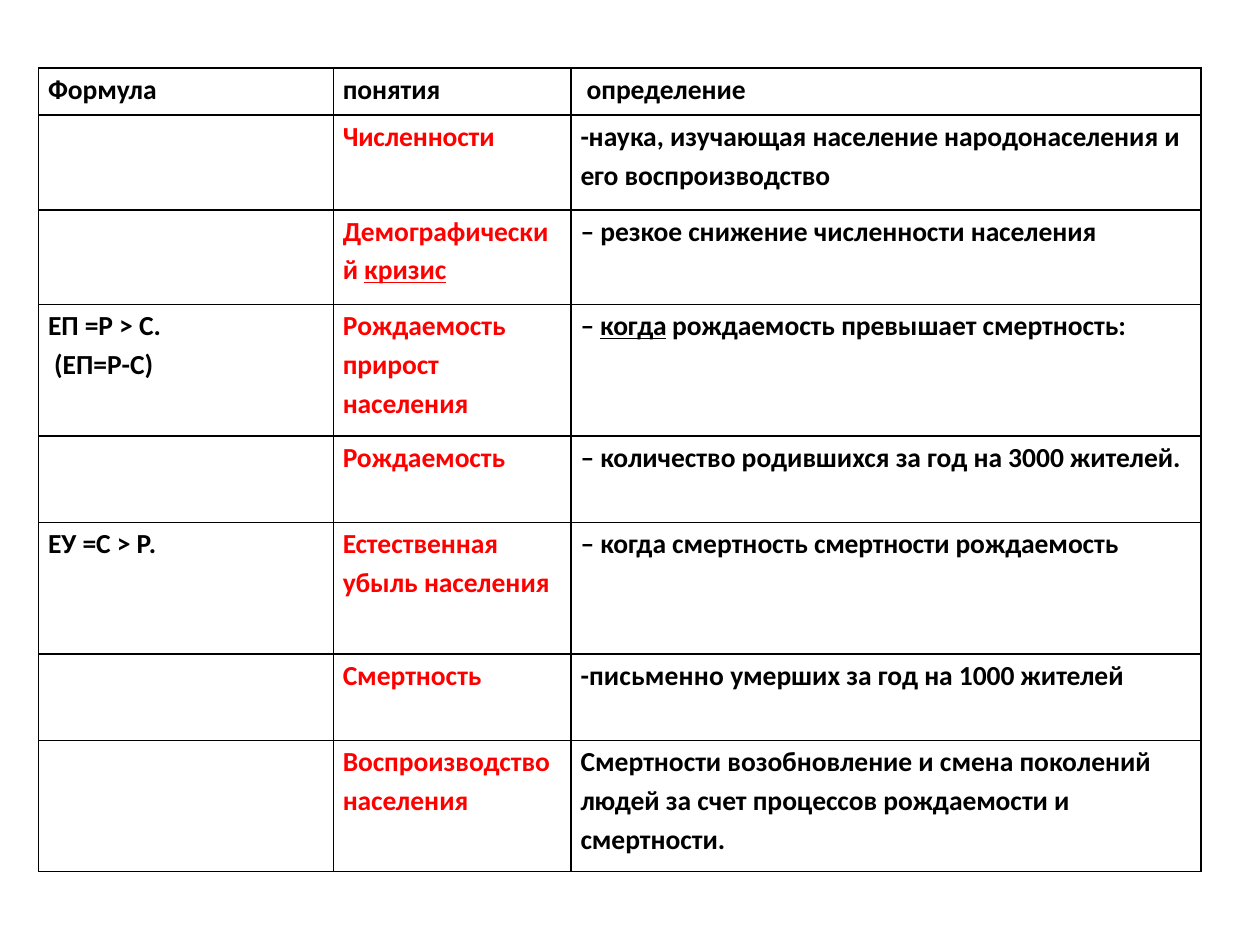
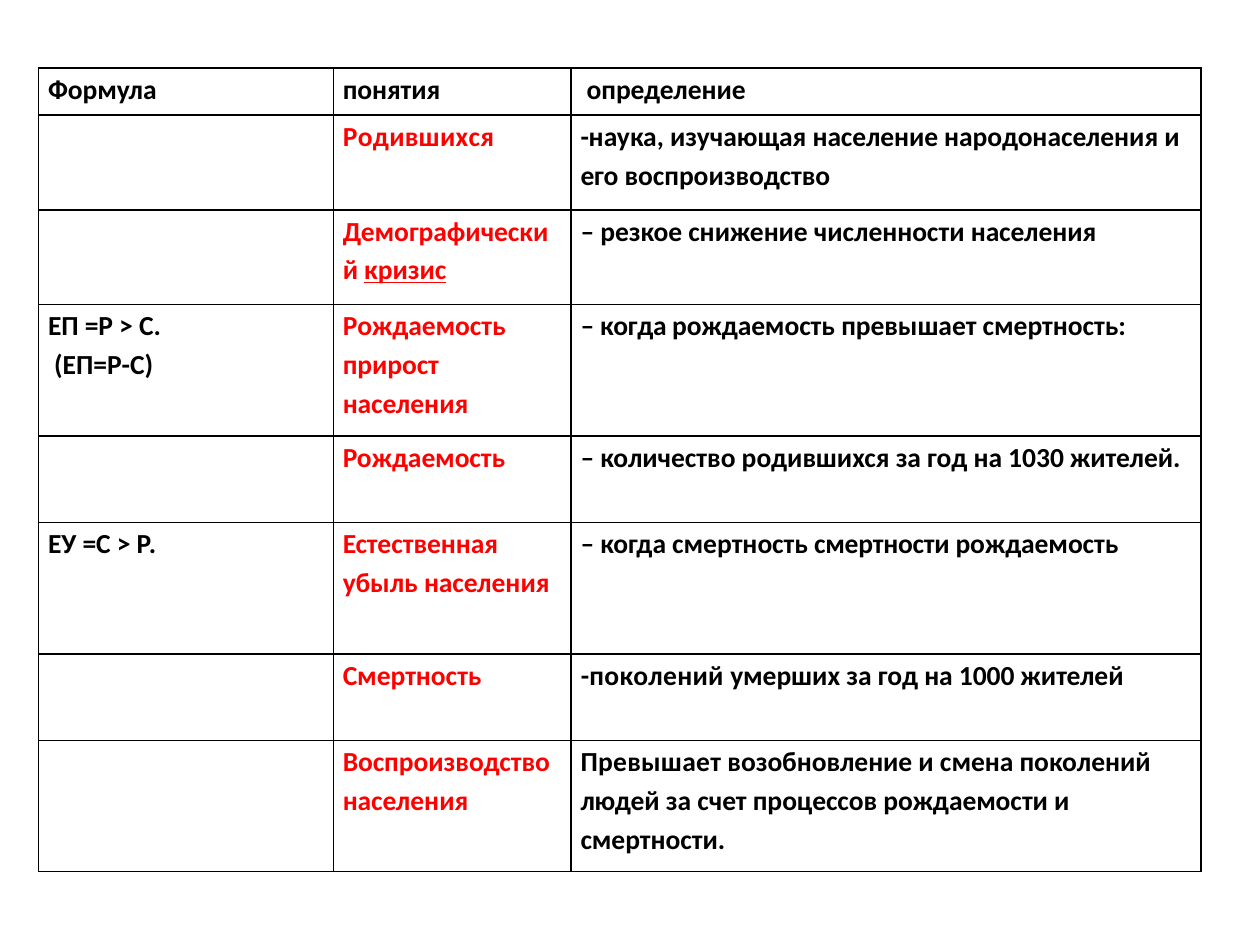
Численности: Численности -> Родившихся (419, 137)
когда underline: present -> none (633, 327)
3000: 3000 -> 1030 (1036, 458)
Смертность письменно: письменно -> поколений (652, 676)
Смертности: Смертности -> Превышает (651, 763)
